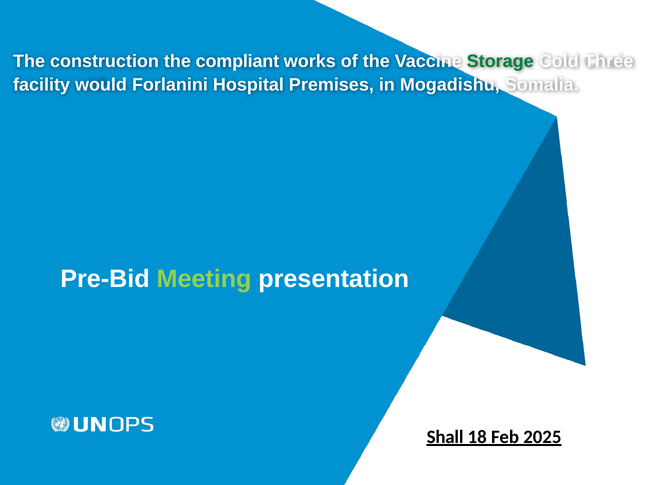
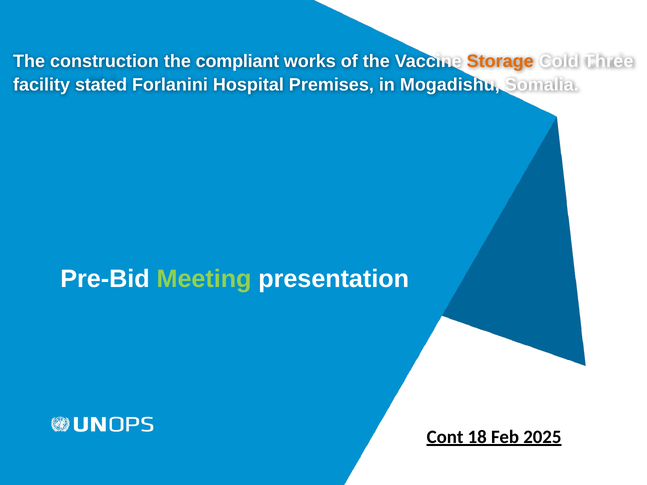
Storage colour: green -> orange (500, 61)
would: would -> stated (101, 85)
Shall: Shall -> Cont (445, 437)
